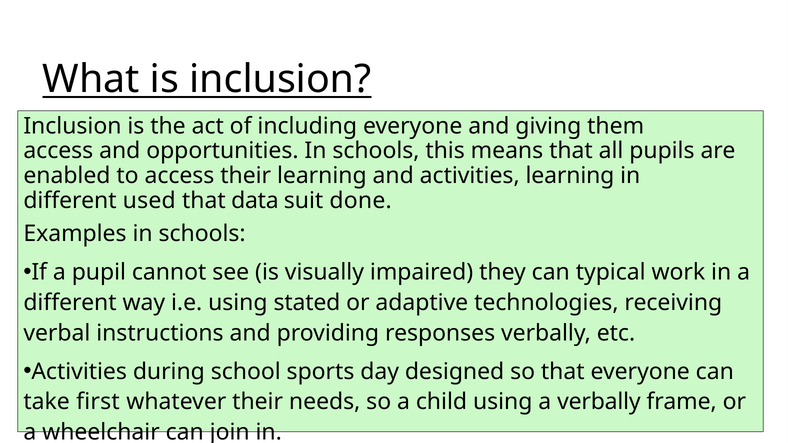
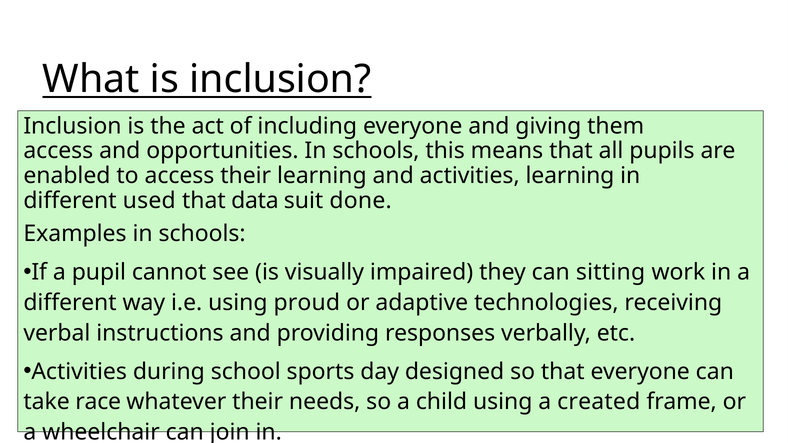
typical: typical -> sitting (611, 273)
stated: stated -> proud (307, 303)
first: first -> race (98, 402)
a verbally: verbally -> created (599, 402)
